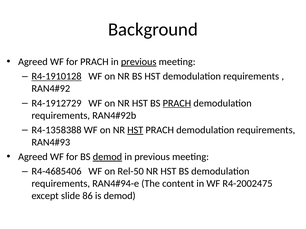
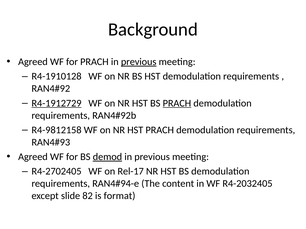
R4-1910128 underline: present -> none (57, 77)
R4-1912729 underline: none -> present (57, 103)
R4-1358388: R4-1358388 -> R4-9812158 (57, 130)
HST underline: present -> none (135, 130)
R4-4685406: R4-4685406 -> R4-2702405 (57, 172)
Rel-50: Rel-50 -> Rel-17 (131, 172)
R4-2002475: R4-2002475 -> R4-2032405 (247, 184)
86: 86 -> 82 (88, 196)
is demod: demod -> format (120, 196)
